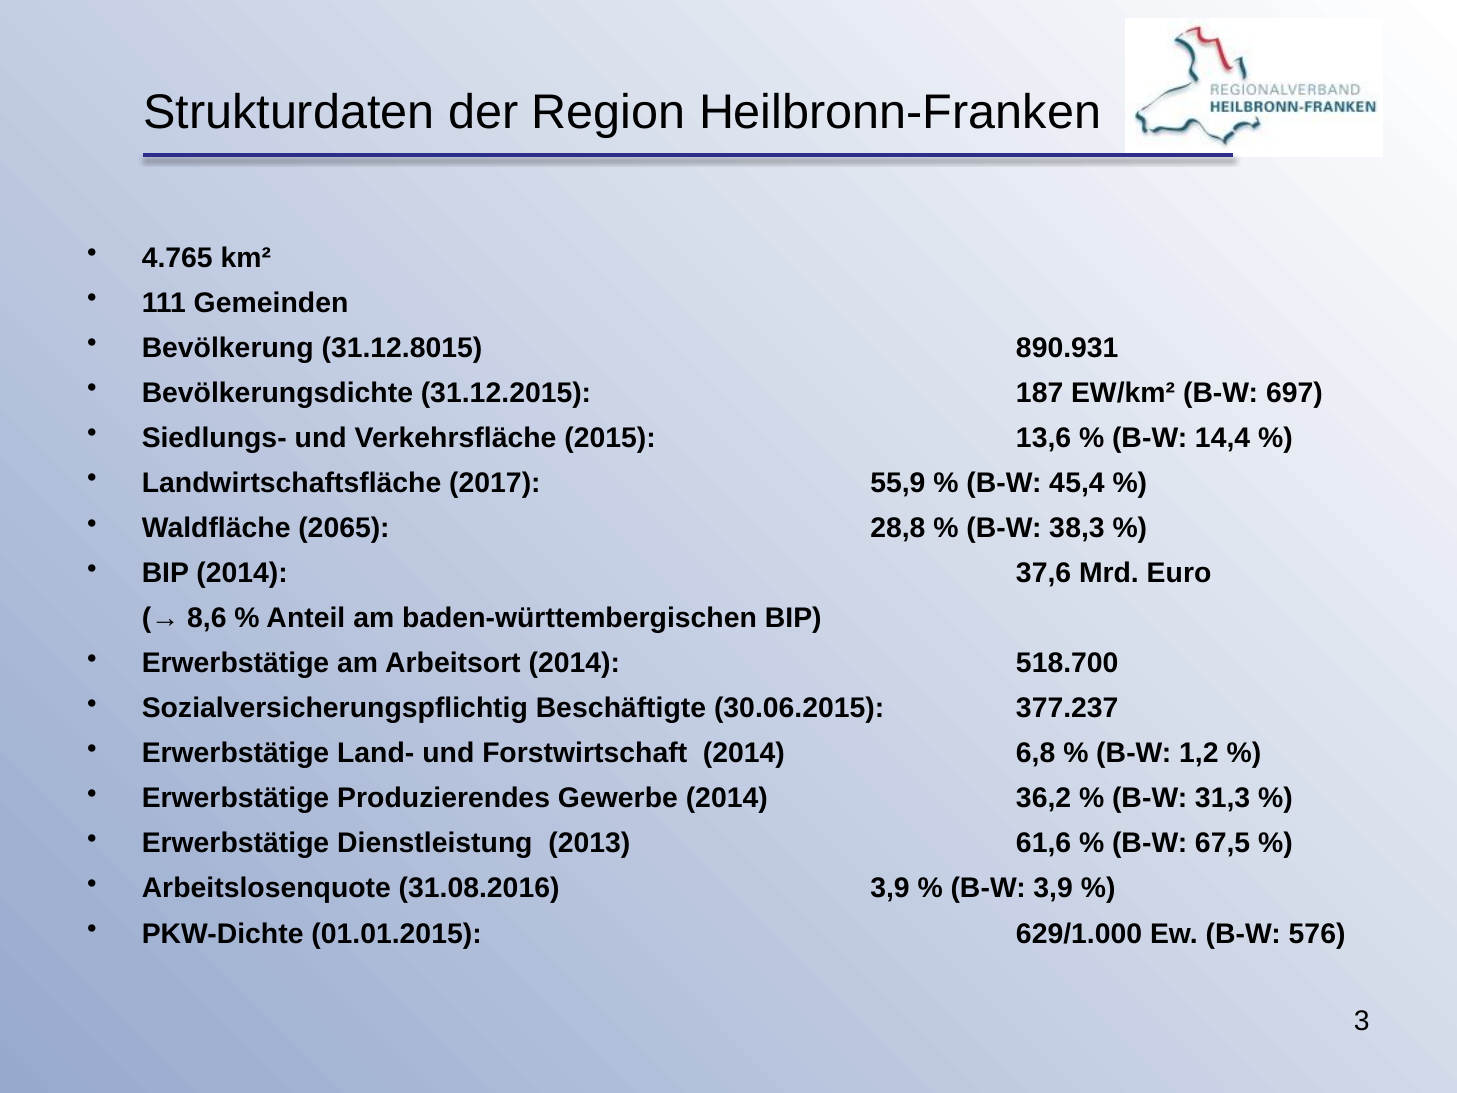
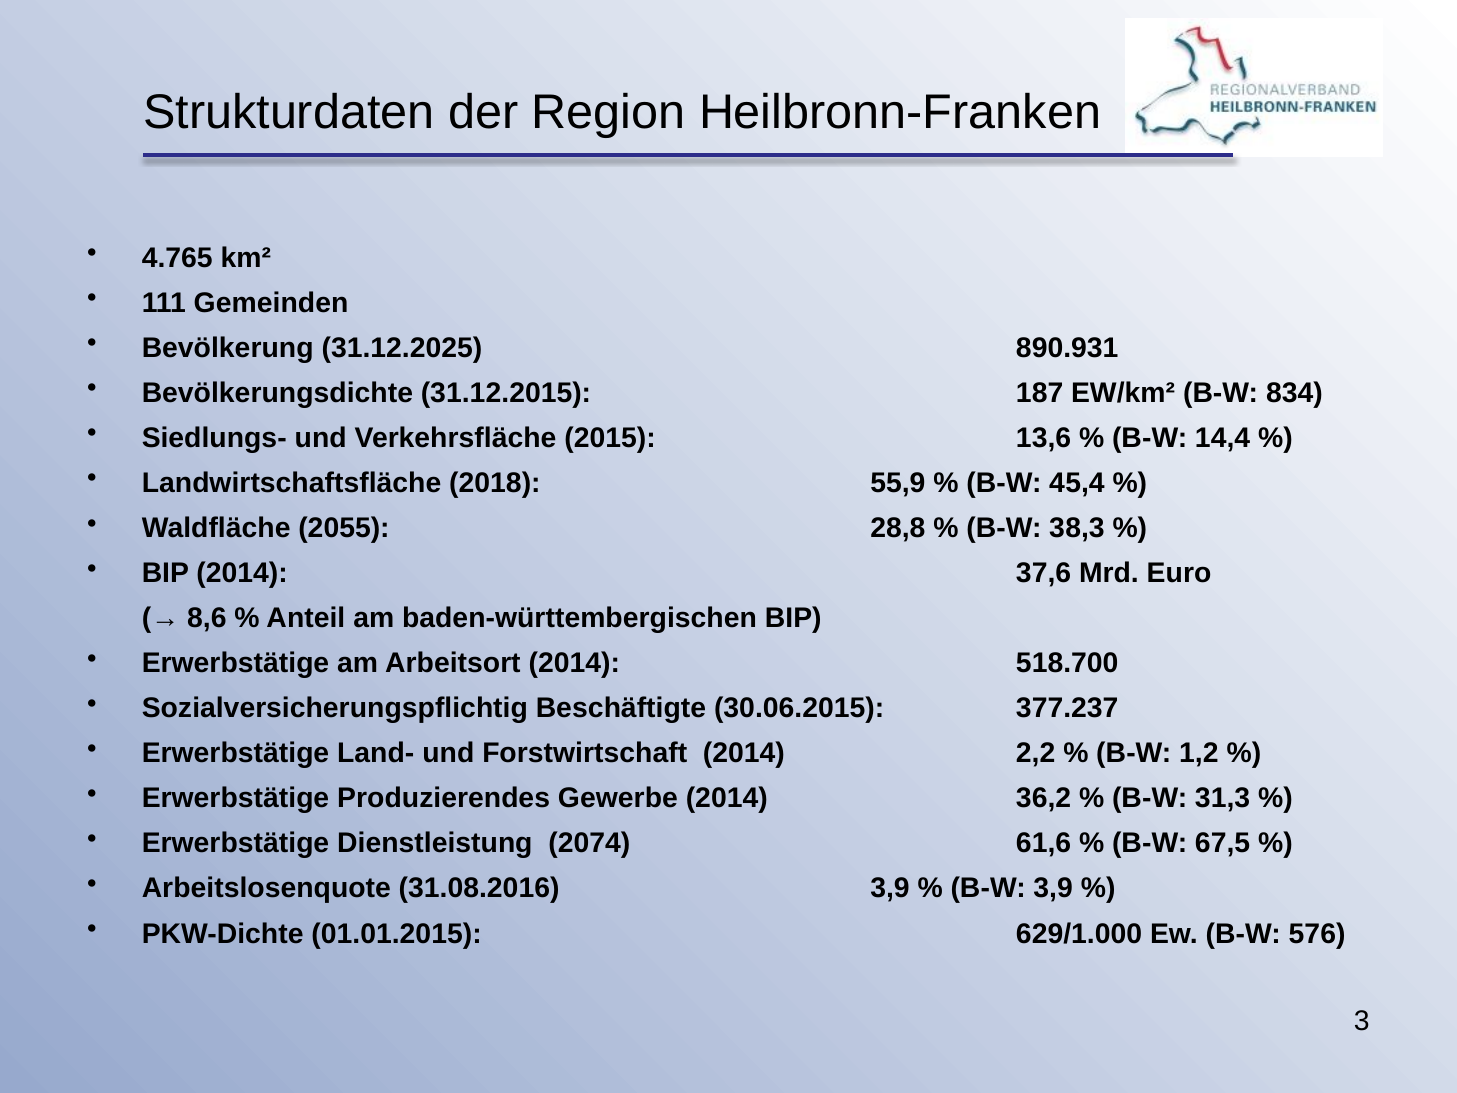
31.12.8015: 31.12.8015 -> 31.12.2025 (402, 348)
697: 697 -> 834 (1294, 393)
2017: 2017 -> 2018 (495, 483)
2065: 2065 -> 2055 (344, 528)
6,8: 6,8 -> 2,2 (1036, 753)
2013: 2013 -> 2074 (589, 843)
